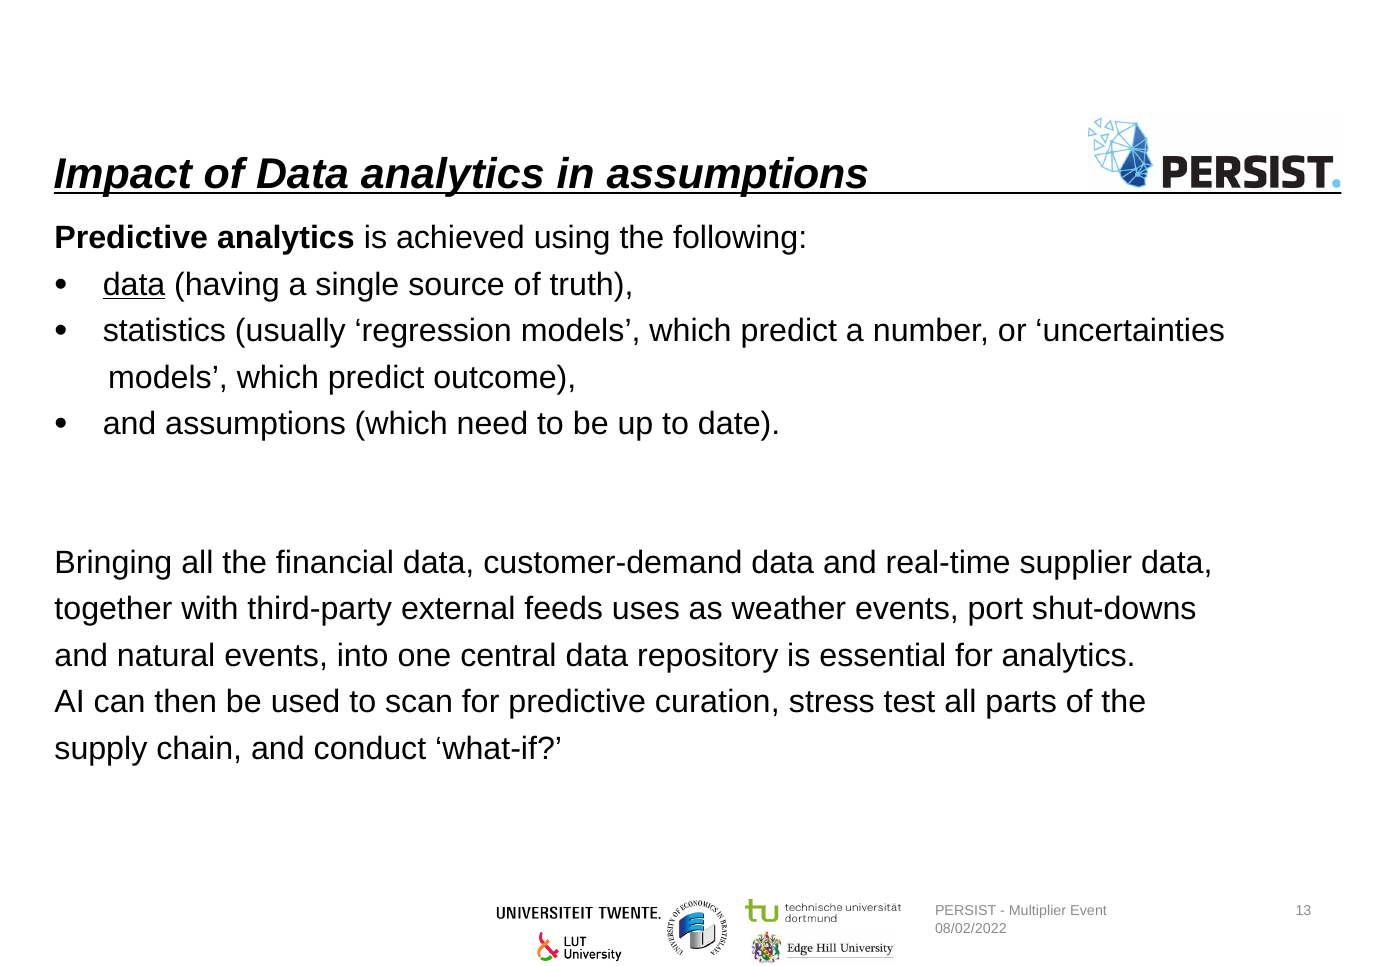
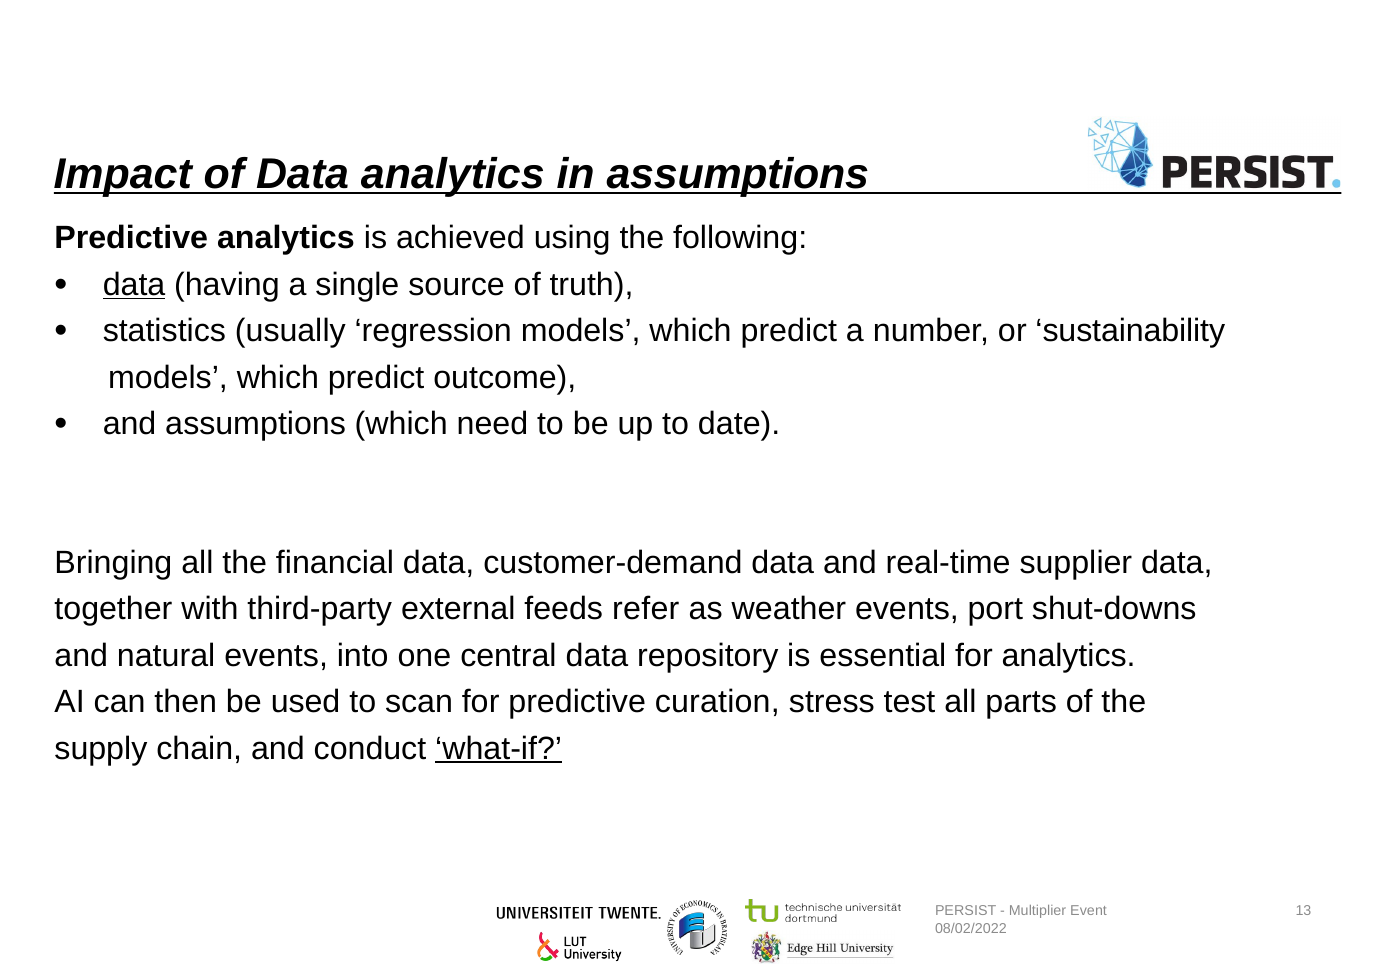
uncertainties: uncertainties -> sustainability (1130, 331)
uses: uses -> refer (646, 609)
what-if underline: none -> present (499, 748)
